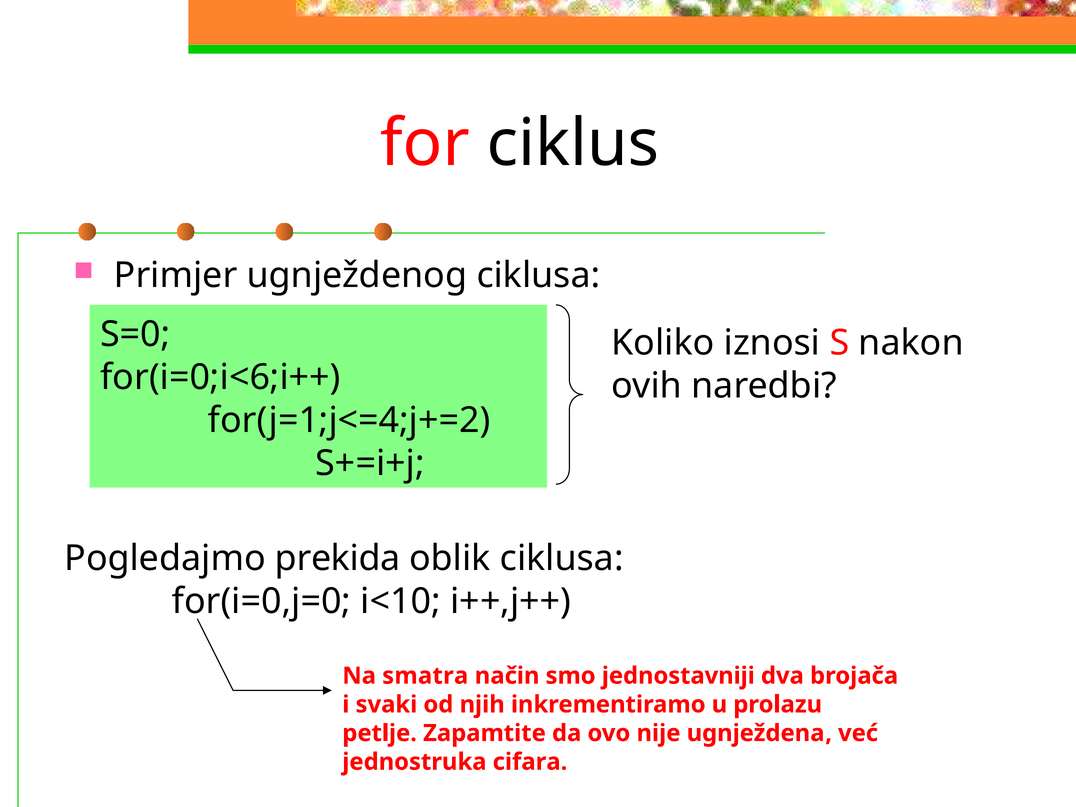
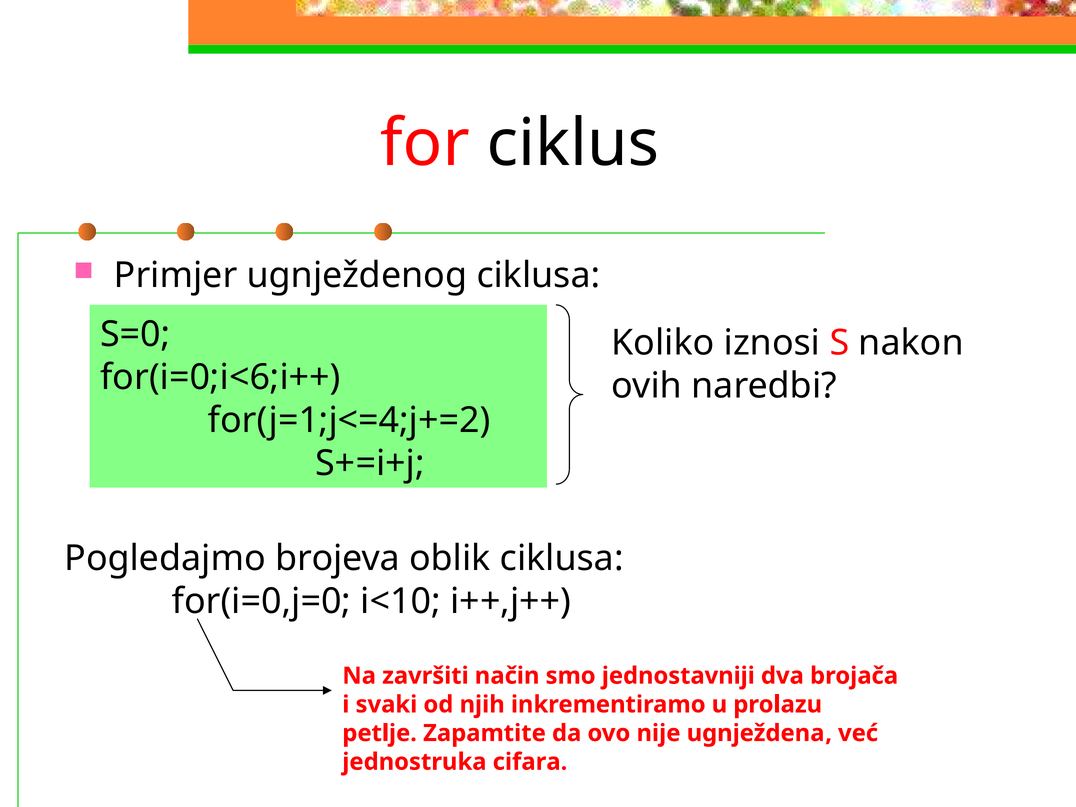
prekida: prekida -> brojeva (338, 558)
smatra: smatra -> završiti (425, 676)
